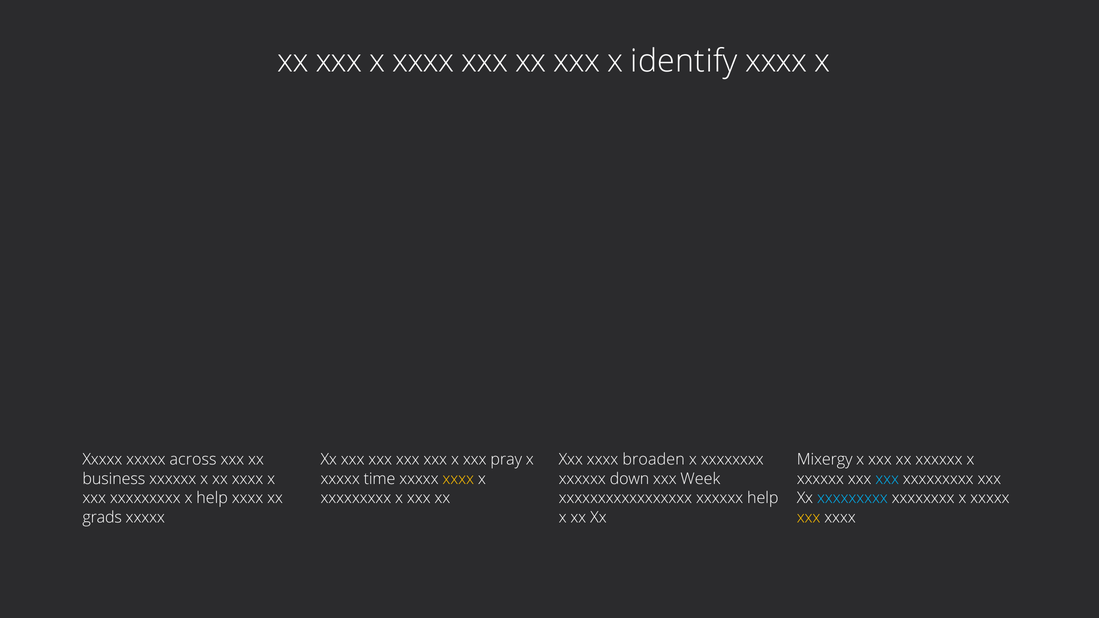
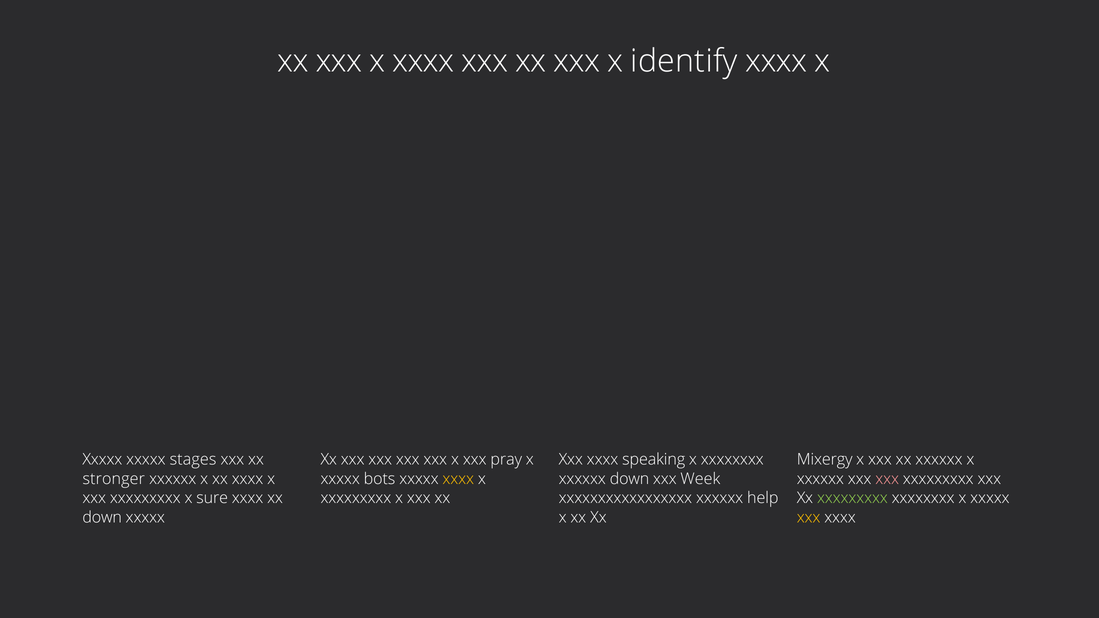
across: across -> stages (193, 460)
broaden: broaden -> speaking (654, 460)
business: business -> stronger (114, 479)
time: time -> bots (379, 479)
xxx colour: light blue -> pink (887, 479)
x help: help -> sure (212, 498)
xxxxxxxxx colour: light blue -> light green (852, 498)
grads: grads -> down (102, 518)
